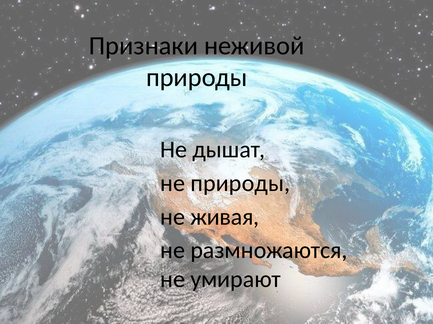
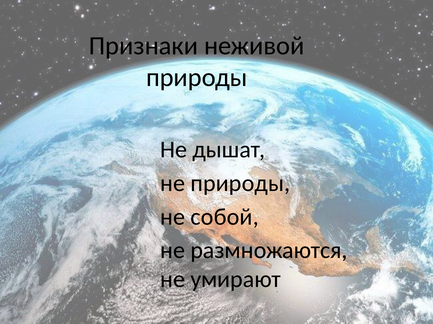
живая: живая -> собой (225, 217)
